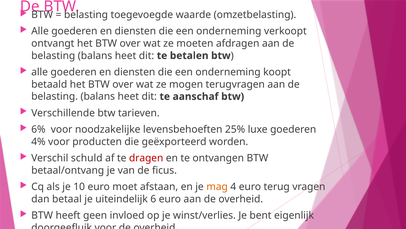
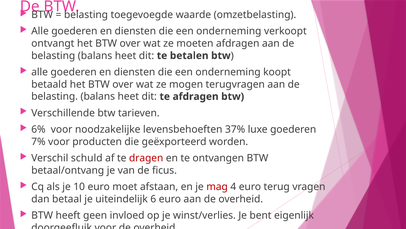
te aanschaf: aanschaf -> afdragen (196, 96)
25%: 25% -> 37% (235, 129)
4%: 4% -> 7% (38, 141)
mag colour: orange -> red (217, 186)
